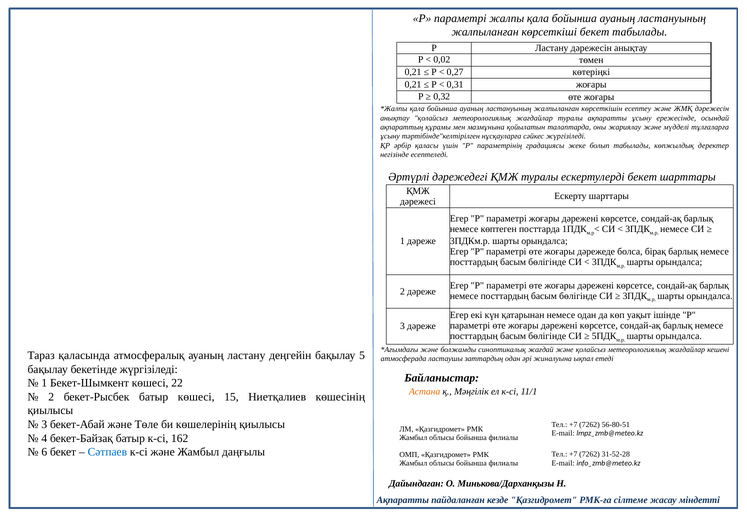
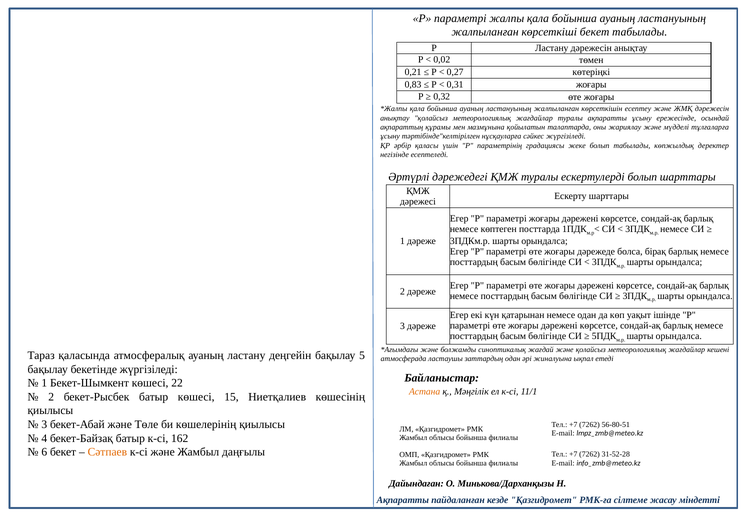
0,21: 0,21 -> 0,83 (413, 84)
ескертулерді бекет: бекет -> болып (642, 177)
Сәтпаев colour: blue -> orange (107, 452)
